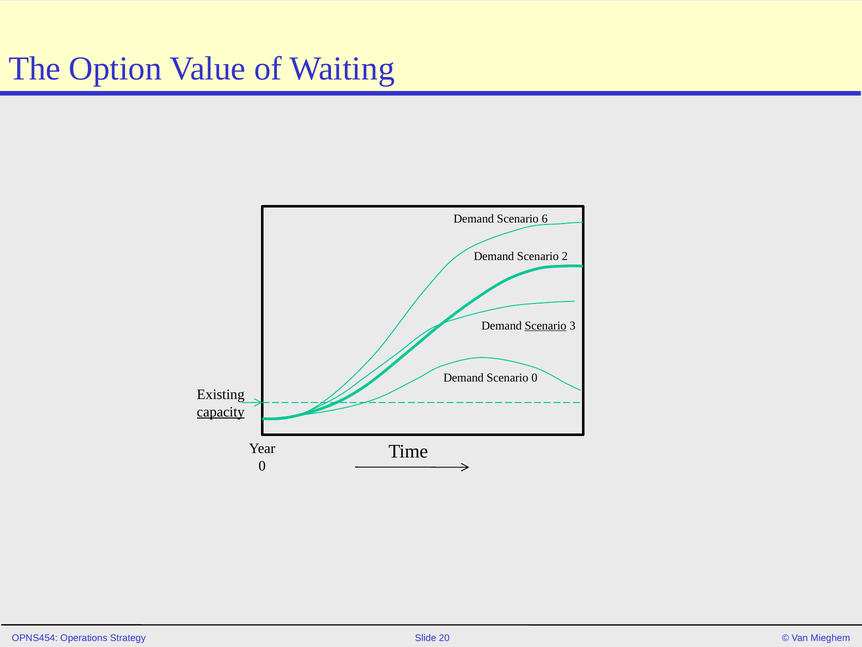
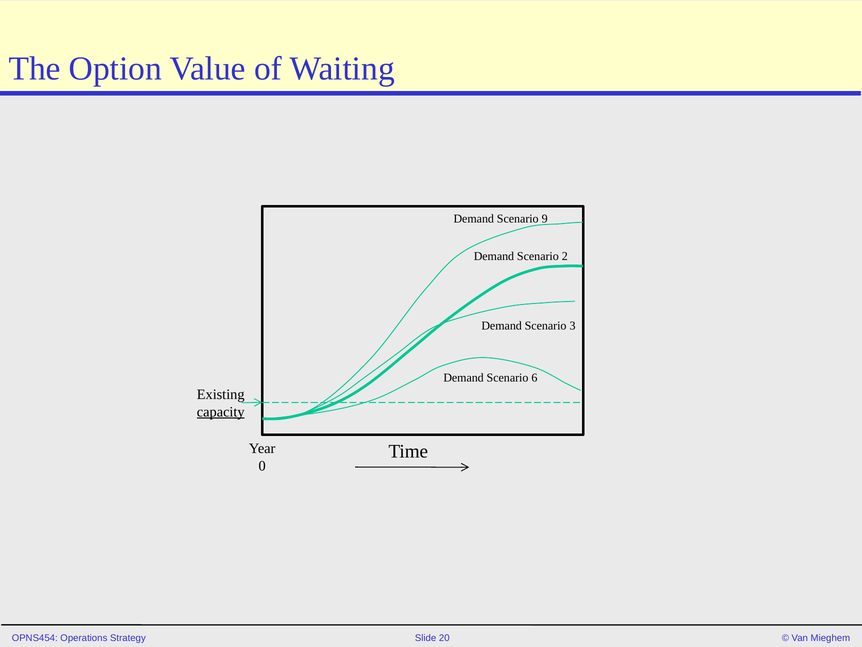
6: 6 -> 9 (545, 219)
Scenario underline: present -> none (546, 325)
Scenario 0: 0 -> 6 (534, 378)
